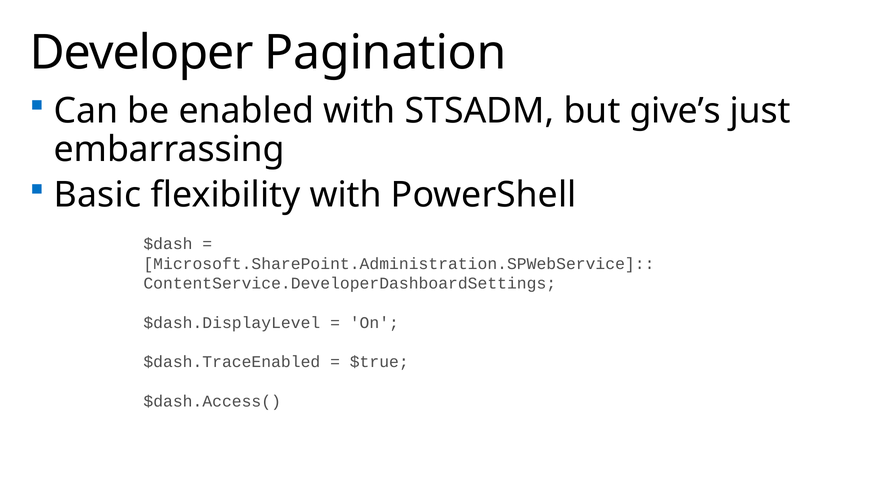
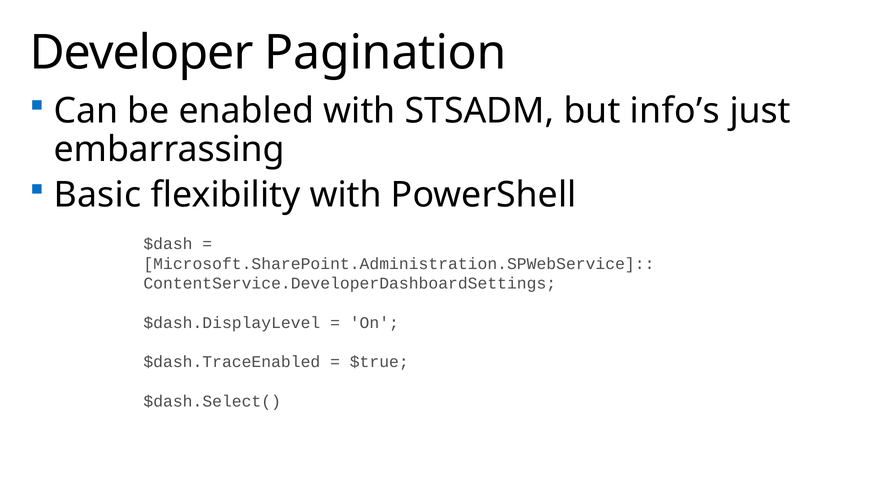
give’s: give’s -> info’s (675, 111)
$dash.Access(: $dash.Access( -> $dash.Select( (212, 401)
